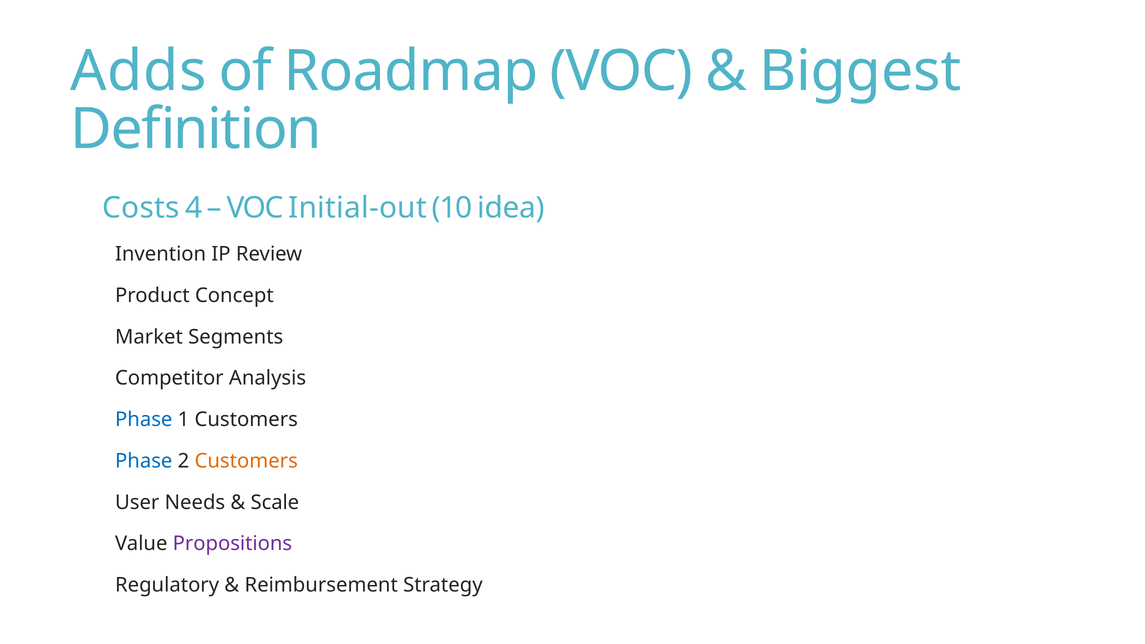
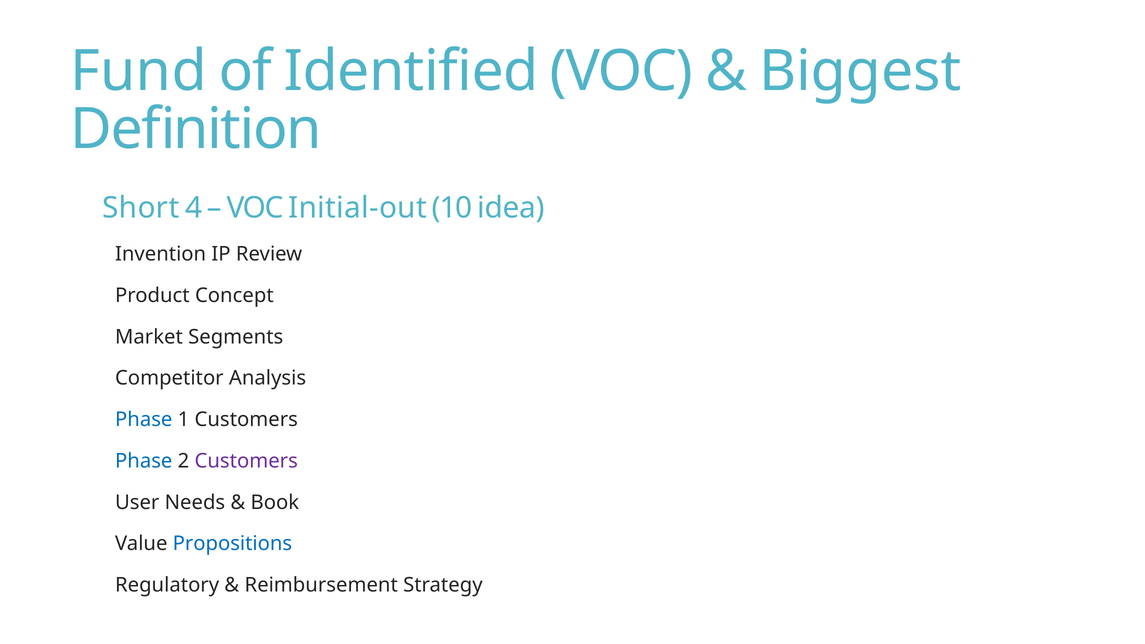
Adds: Adds -> Fund (139, 71)
Roadmap: Roadmap -> Identified (411, 71)
Costs: Costs -> Short (141, 208)
Customers colour: orange -> purple (246, 461)
Scale: Scale -> Book (275, 502)
Propositions colour: purple -> blue (232, 544)
